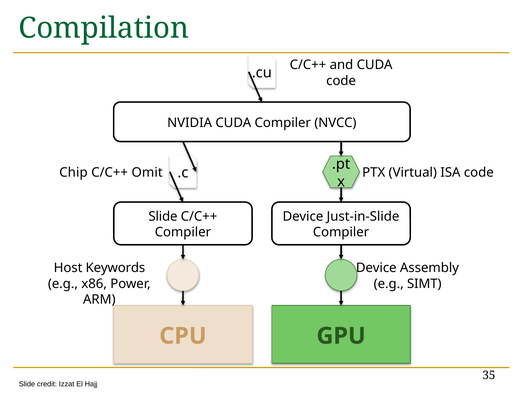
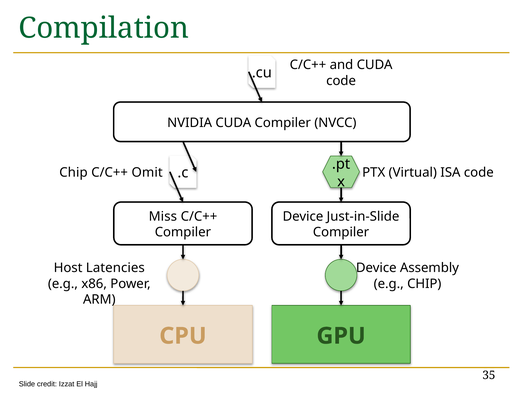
Slide: Slide -> Miss (163, 217)
Keywords: Keywords -> Latencies (115, 268)
e.g SIMT: SIMT -> CHIP (424, 284)
